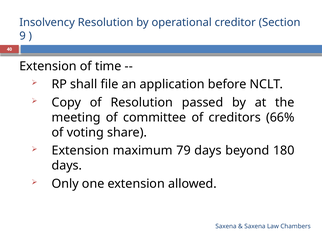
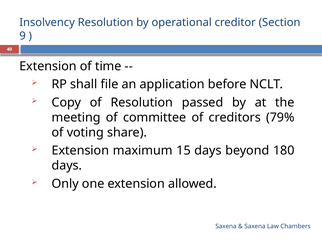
66%: 66% -> 79% (280, 118)
79: 79 -> 15 (184, 151)
